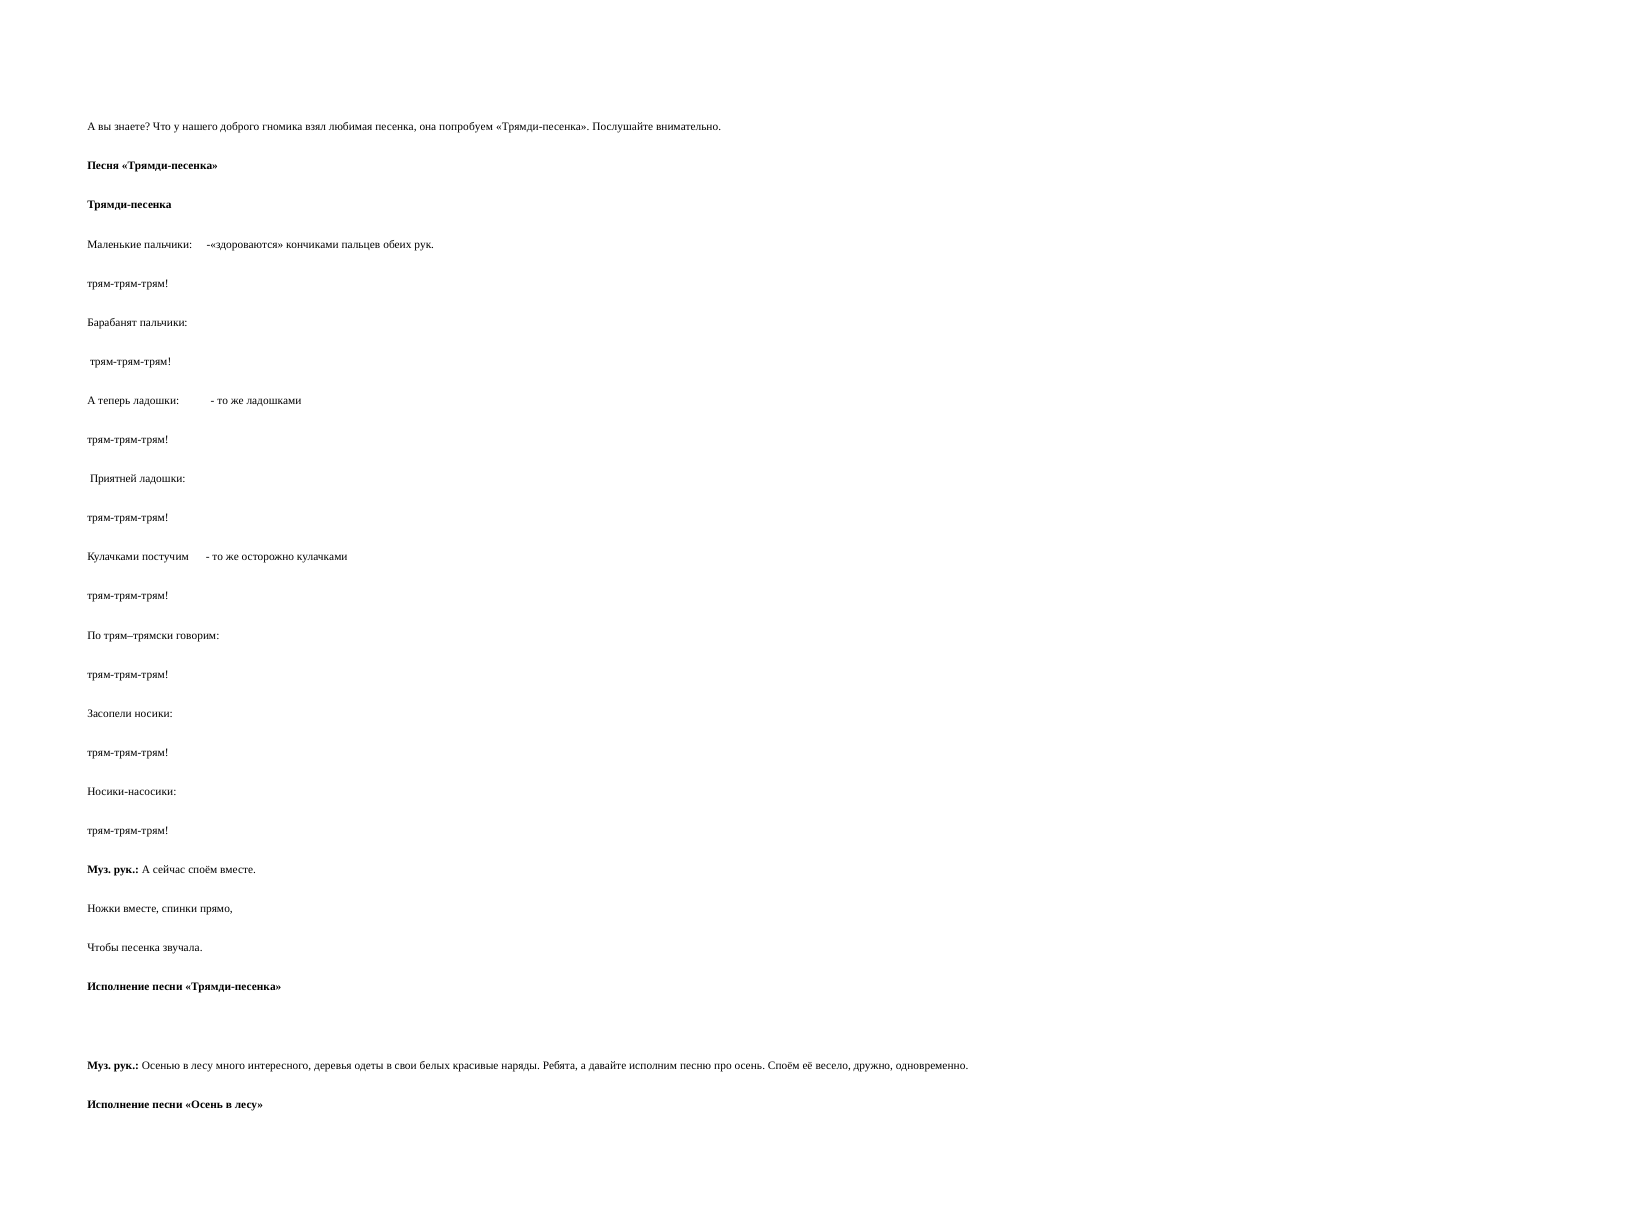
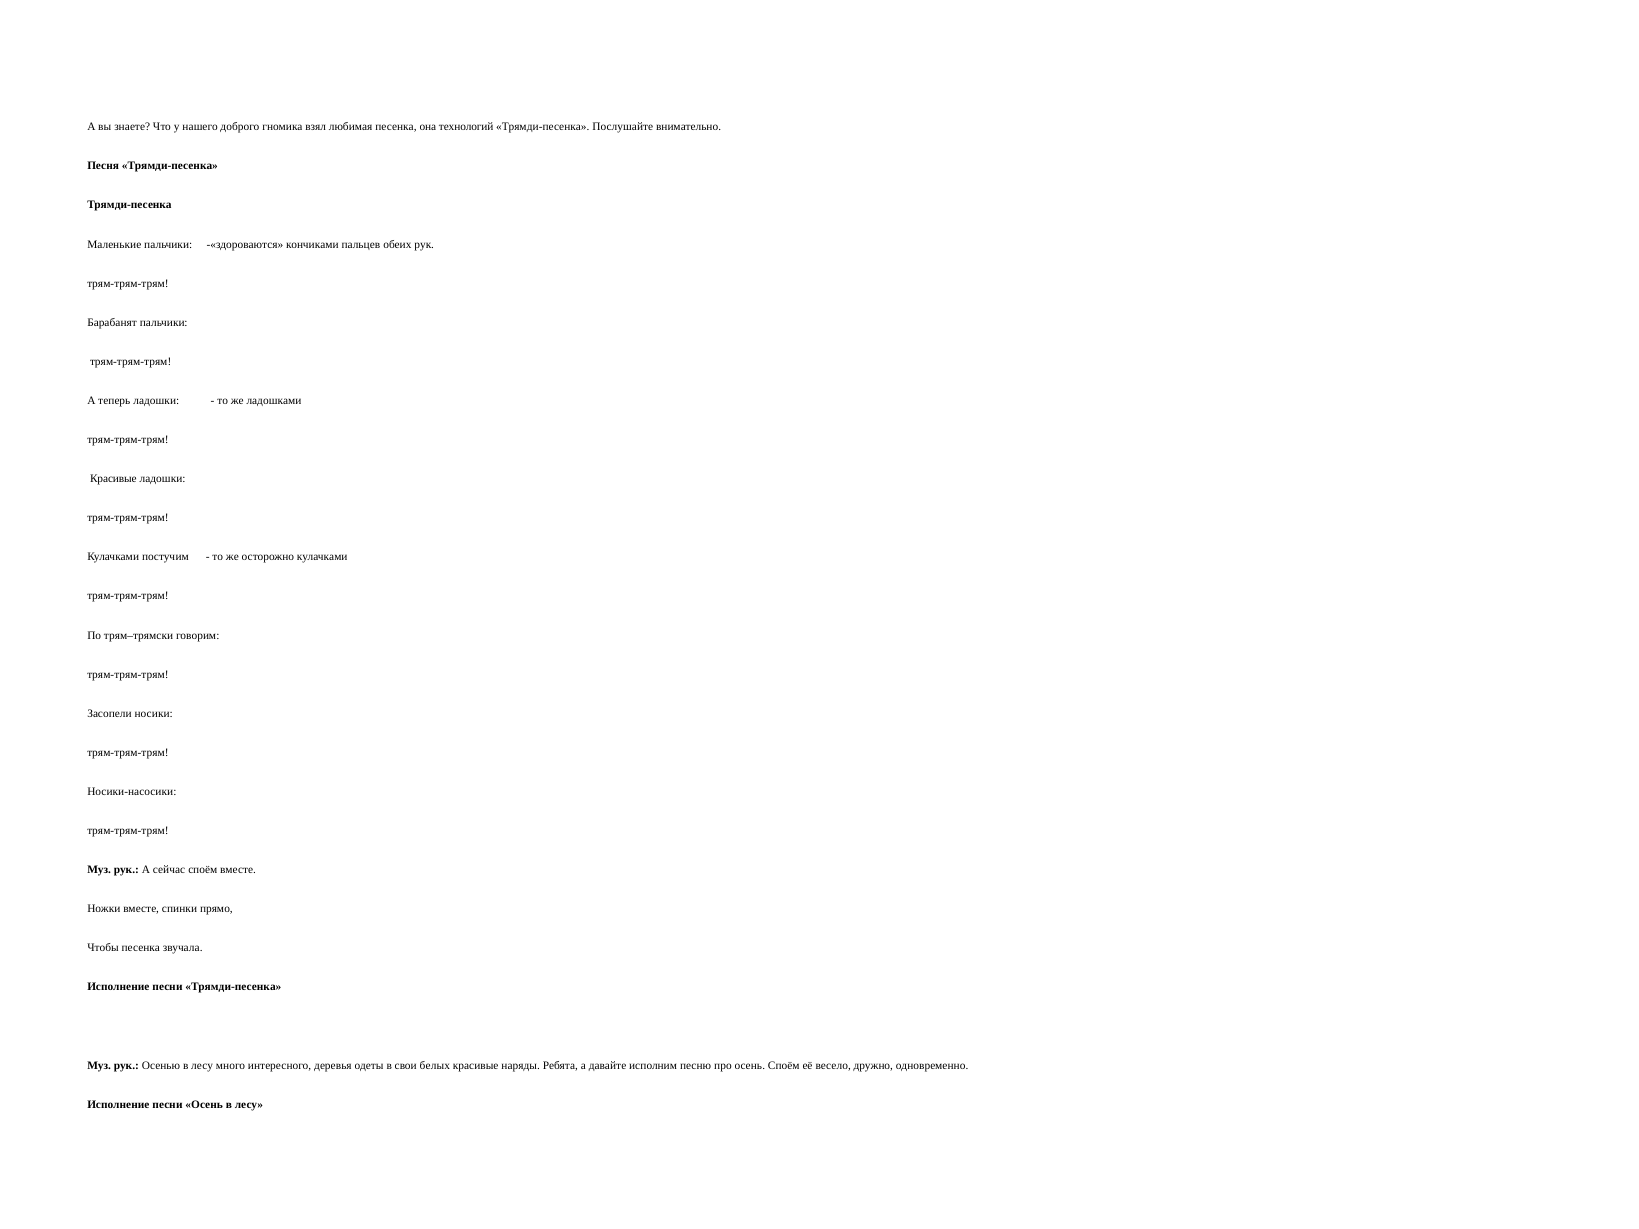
попробуем: попробуем -> технологий (466, 127)
Приятней: Приятней -> Красивые (113, 479)
